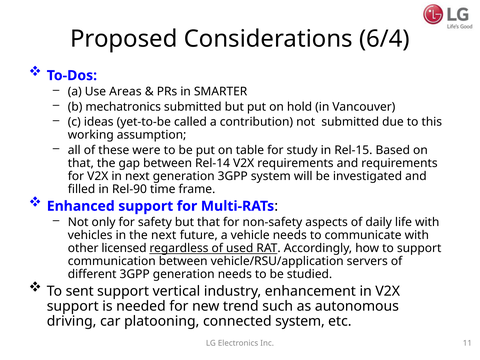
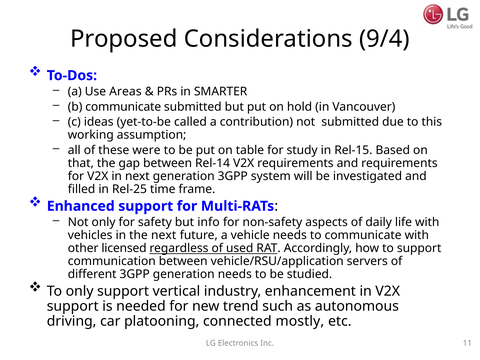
6/4: 6/4 -> 9/4 (384, 39)
b mechatronics: mechatronics -> communicate (123, 107)
Rel-90: Rel-90 -> Rel-25 (129, 189)
but that: that -> info (208, 222)
To sent: sent -> only (80, 291)
connected system: system -> mostly (300, 321)
